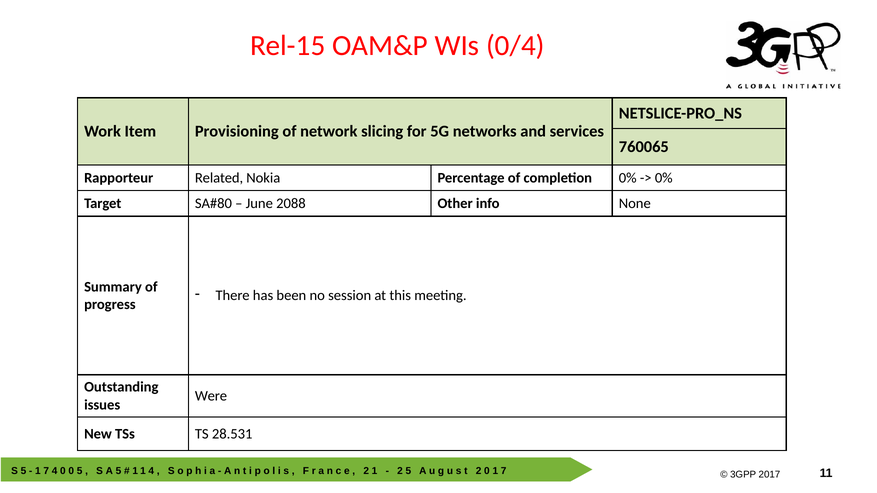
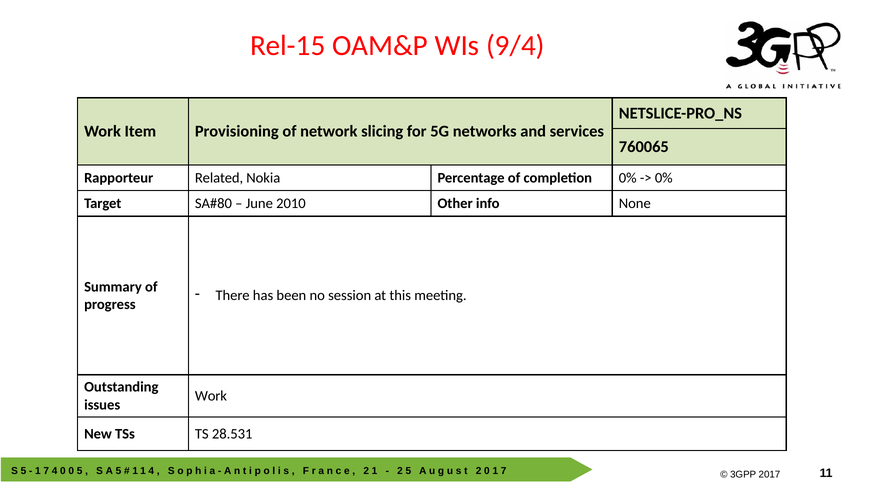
0/4: 0/4 -> 9/4 (515, 45)
2088: 2088 -> 2010 (291, 204)
Were: Were -> Work (211, 396)
